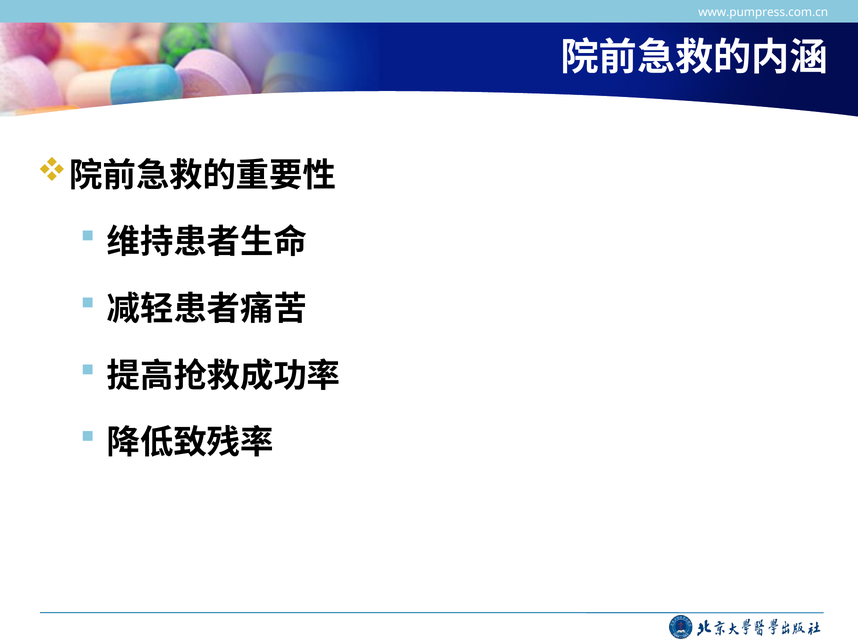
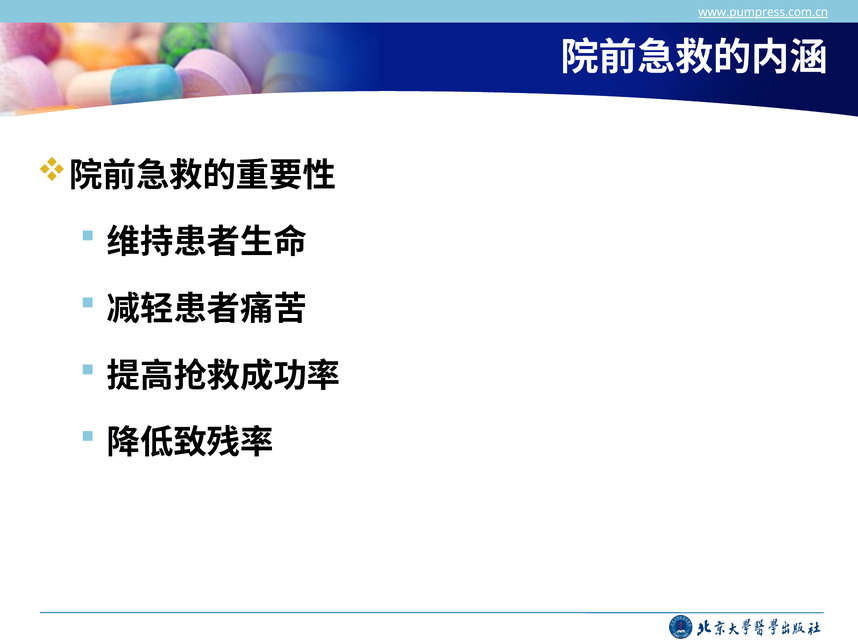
www.pumpress.com.cn underline: none -> present (763, 12)
